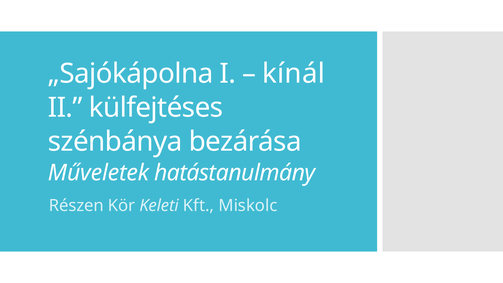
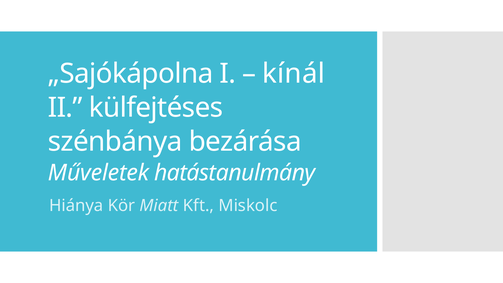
Részen: Részen -> Hiánya (76, 205)
Keleti: Keleti -> Miatt (159, 205)
